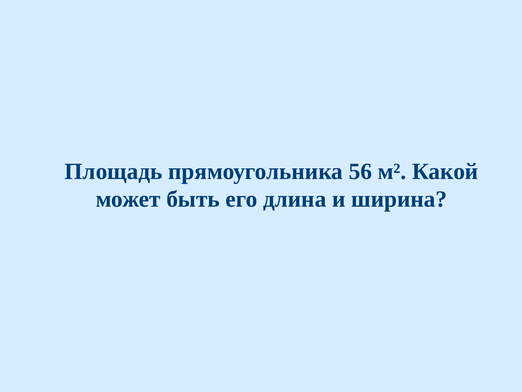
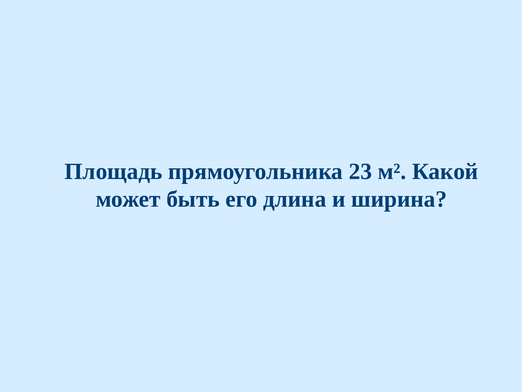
56: 56 -> 23 (360, 171)
